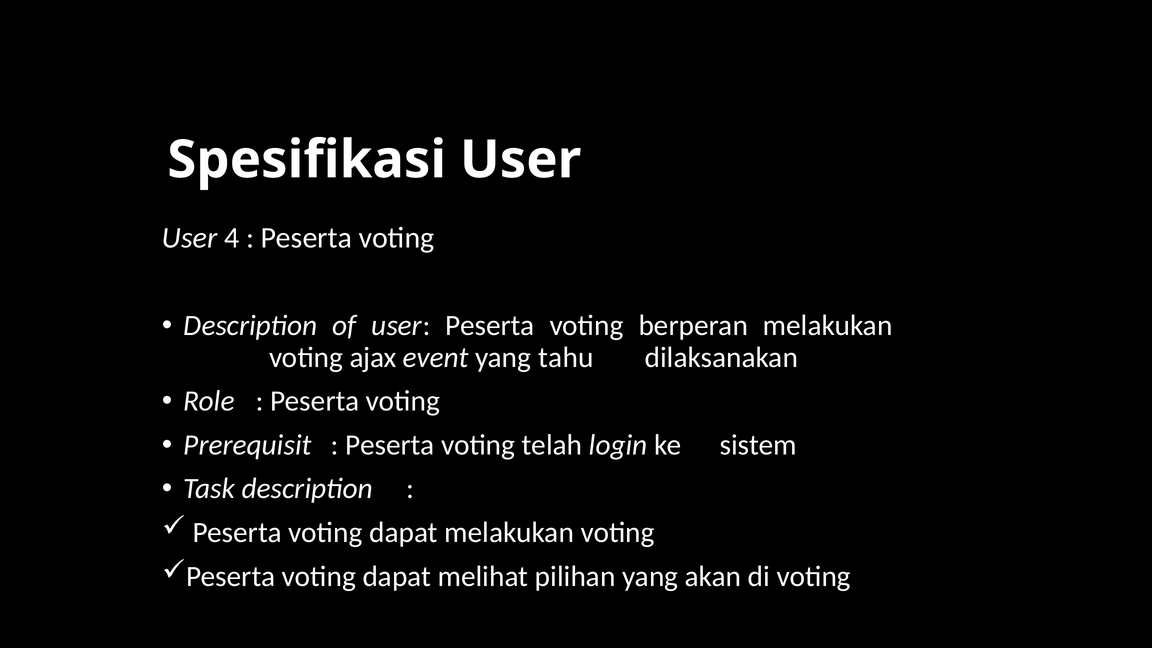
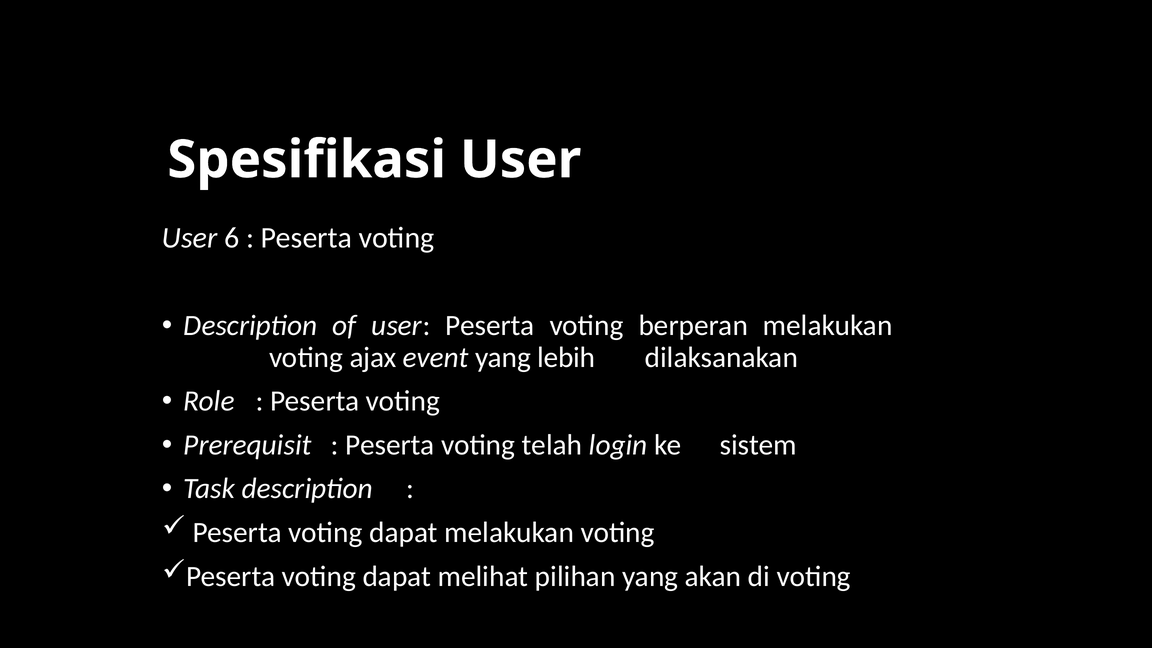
4: 4 -> 6 (232, 238)
tahu: tahu -> lebih (566, 357)
